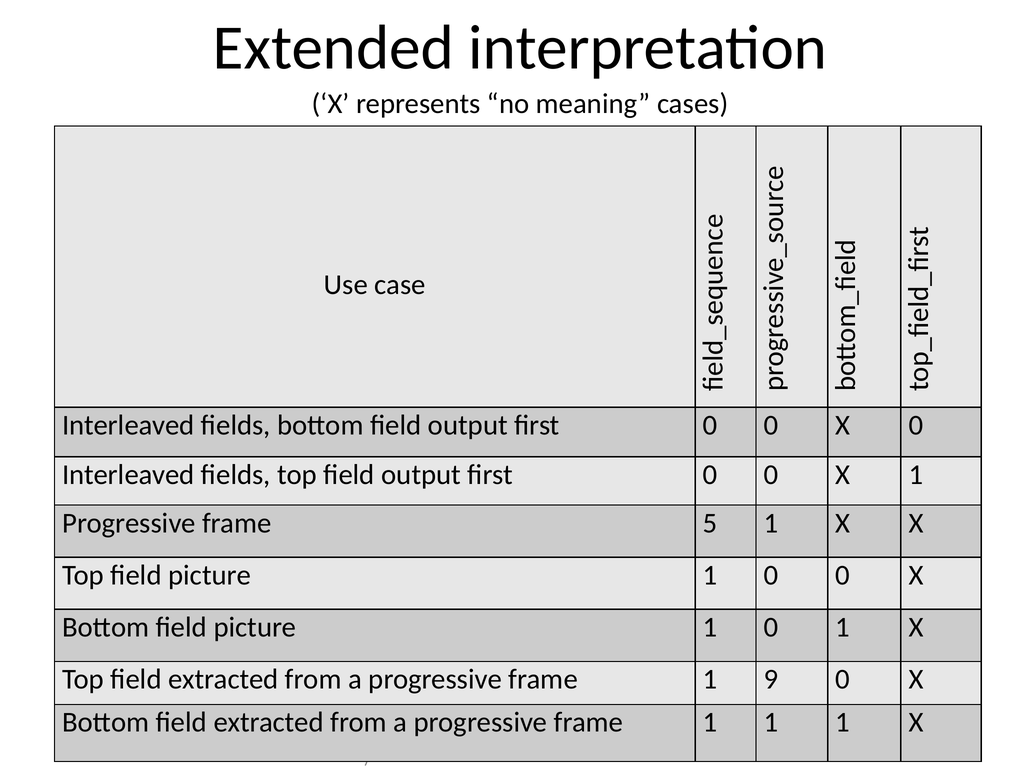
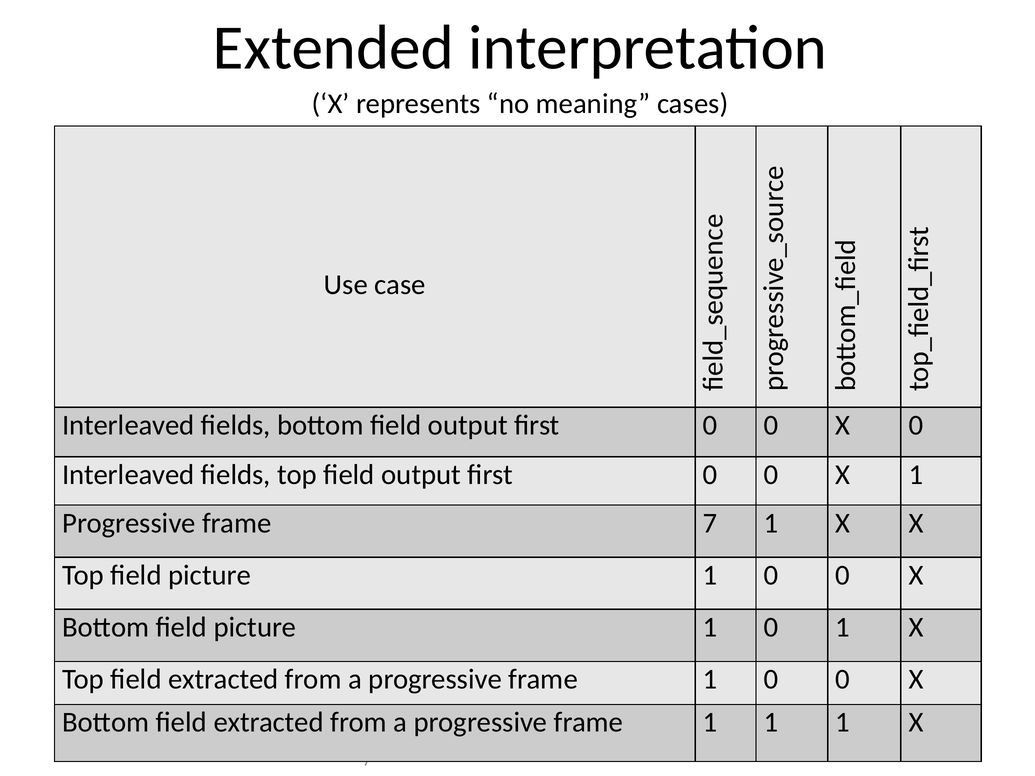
5: 5 -> 7 (710, 523)
frame 1 9: 9 -> 0 (771, 680)
